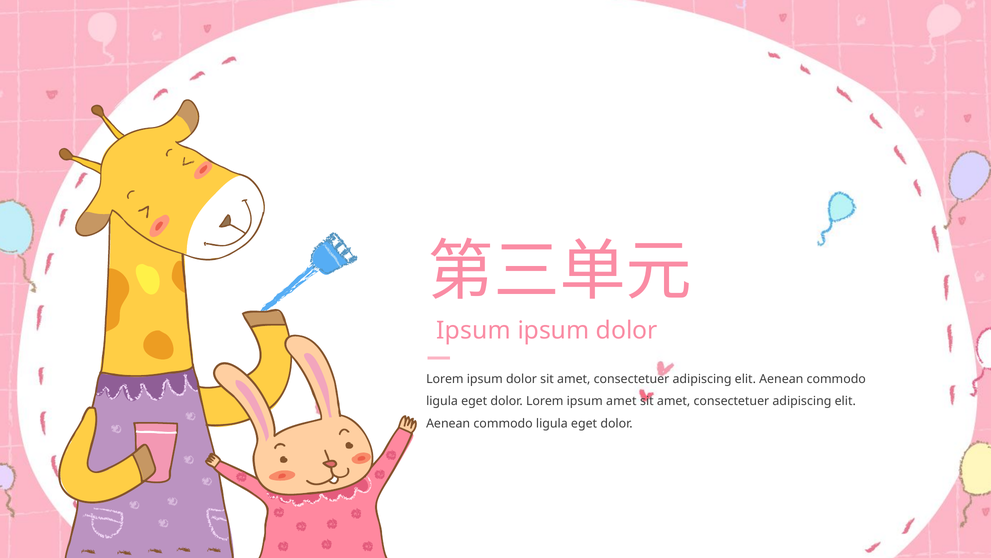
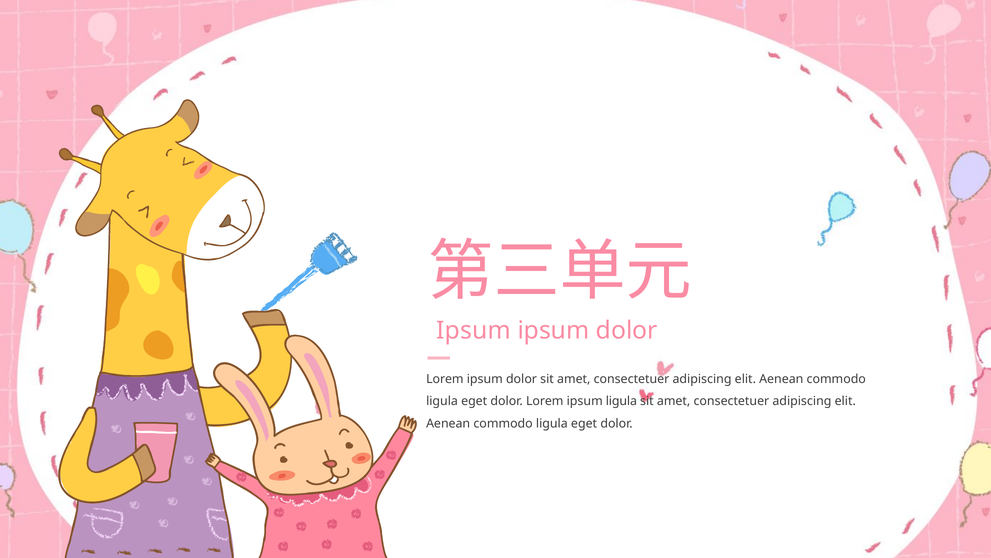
ipsum amet: amet -> ligula (621, 401)
